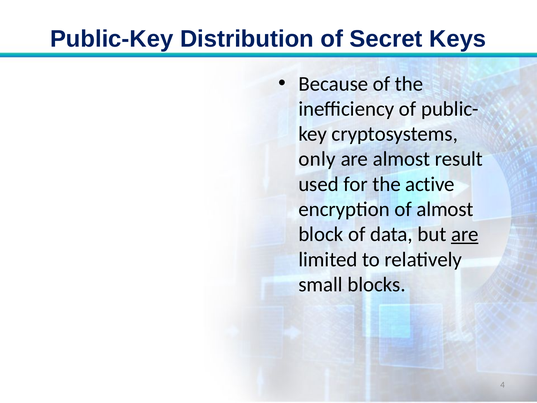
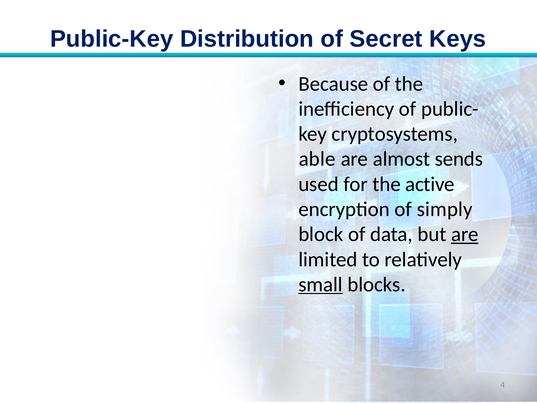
only: only -> able (317, 159)
result: result -> sends (459, 159)
of almost: almost -> simply (445, 209)
small underline: none -> present (321, 284)
